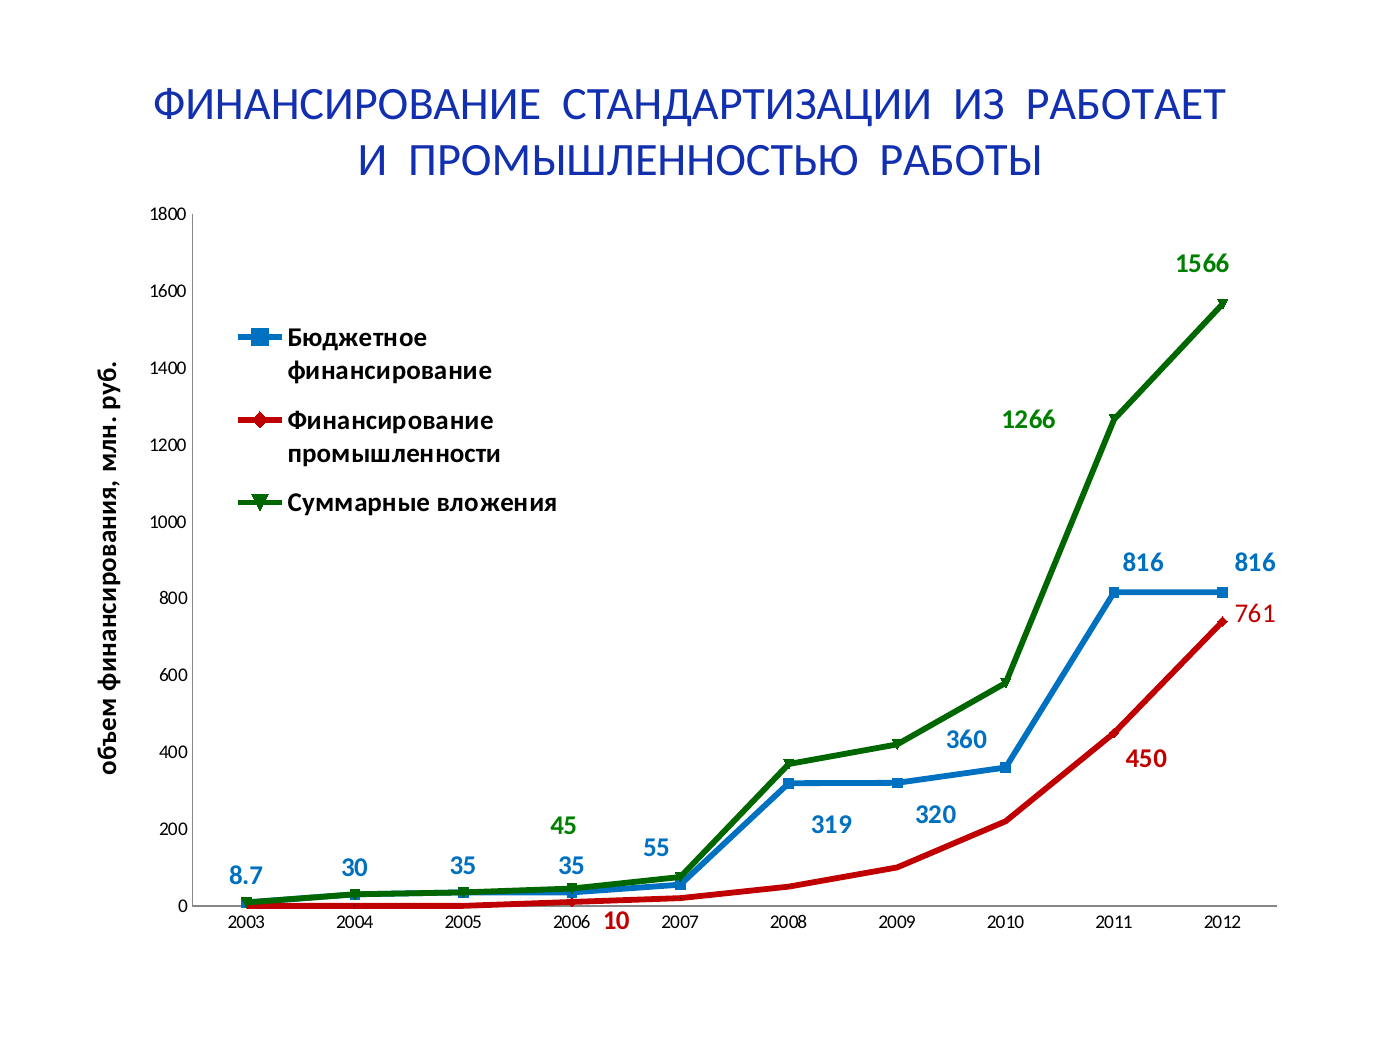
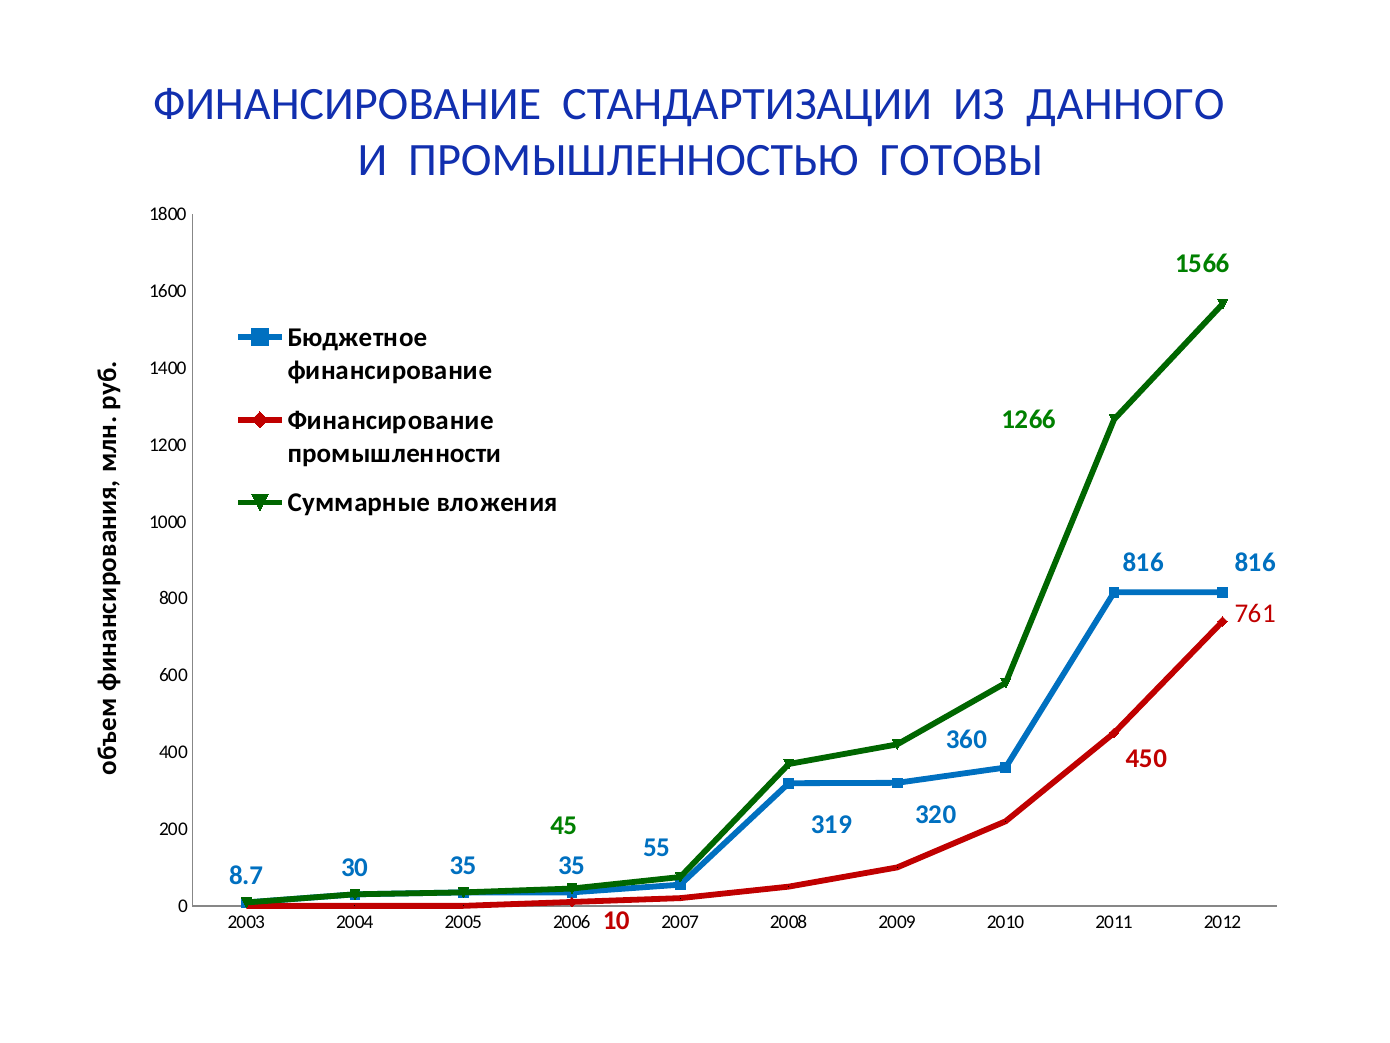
РАБОТАЕТ: РАБОТАЕТ -> ДАННОГО (1125, 104)
РАБОТЫ: РАБОТЫ -> ГОТОВЫ (961, 160)
